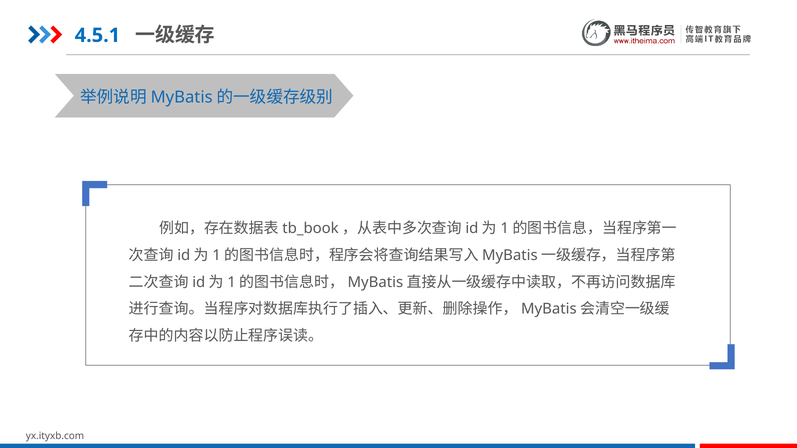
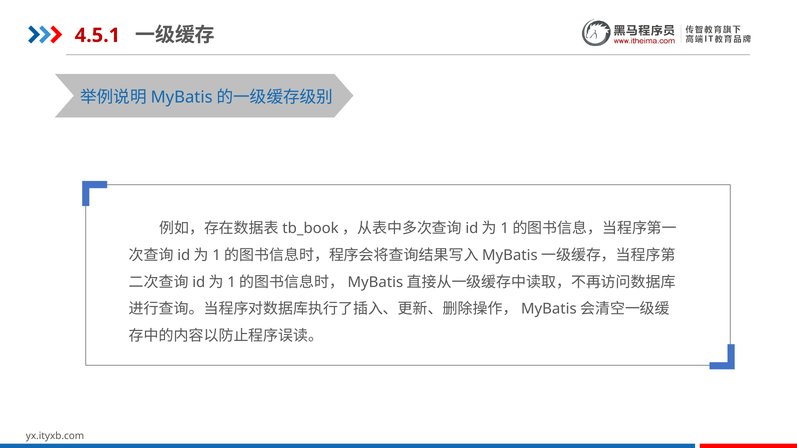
4.5.1 colour: blue -> red (97, 35)
